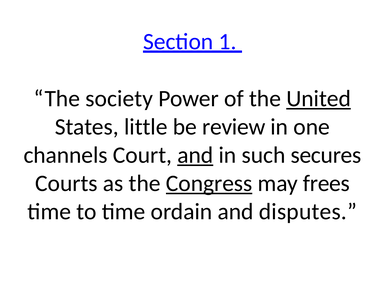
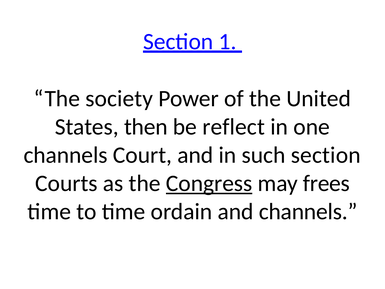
United underline: present -> none (319, 98)
little: little -> then (146, 127)
review: review -> reflect (234, 127)
and underline: present -> none (195, 155)
such secures: secures -> section (326, 155)
and disputes: disputes -> channels (308, 211)
